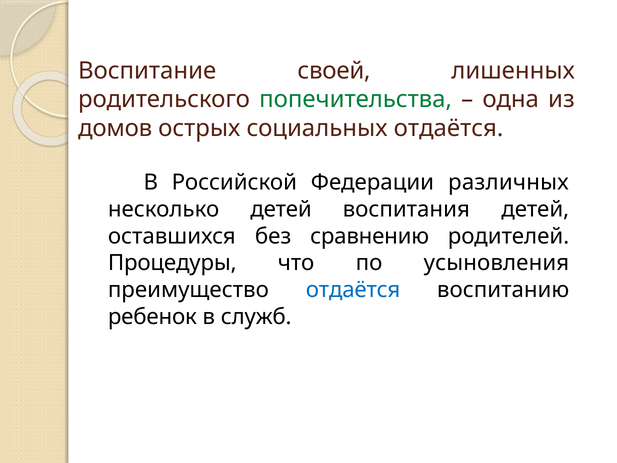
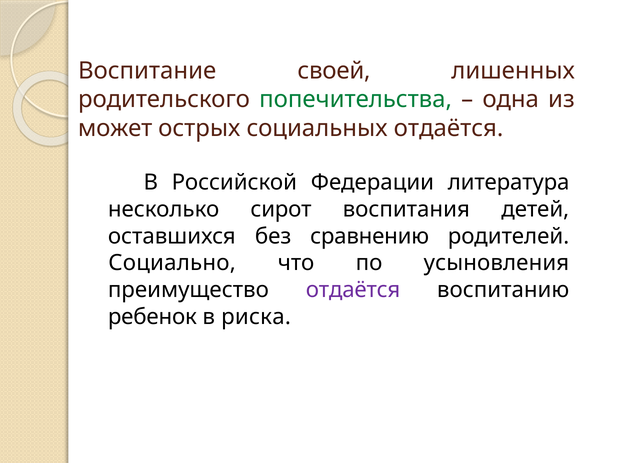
домов: домов -> может (115, 128)
различных: различных -> литература (509, 183)
несколько детей: детей -> сирот (281, 209)
Процедуры: Процедуры -> Социально (172, 263)
отдаётся colour: blue -> purple (353, 290)
служб: служб -> риска (256, 317)
